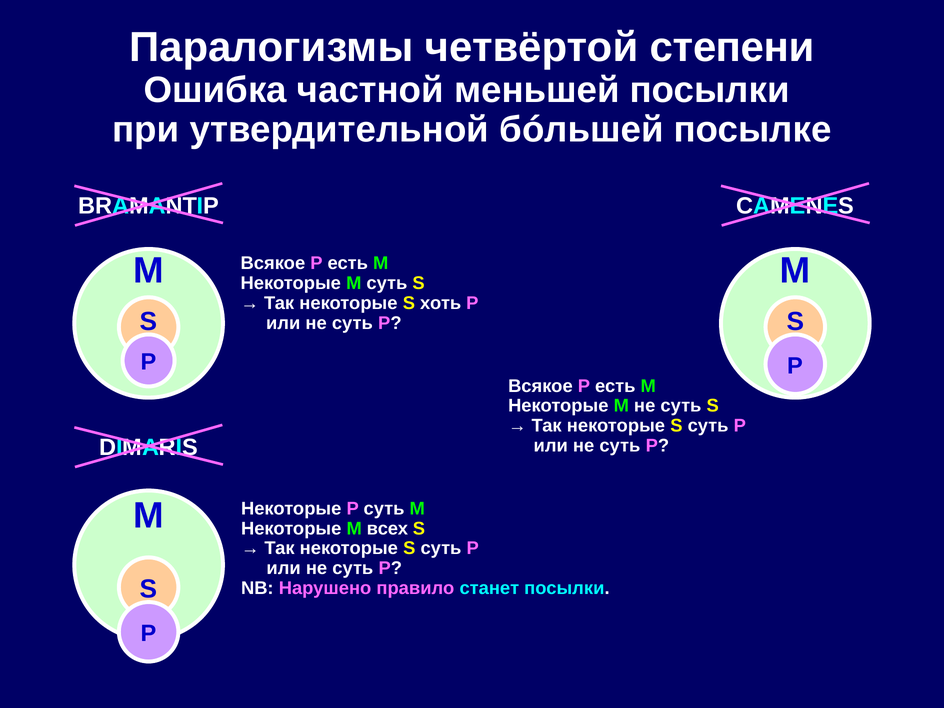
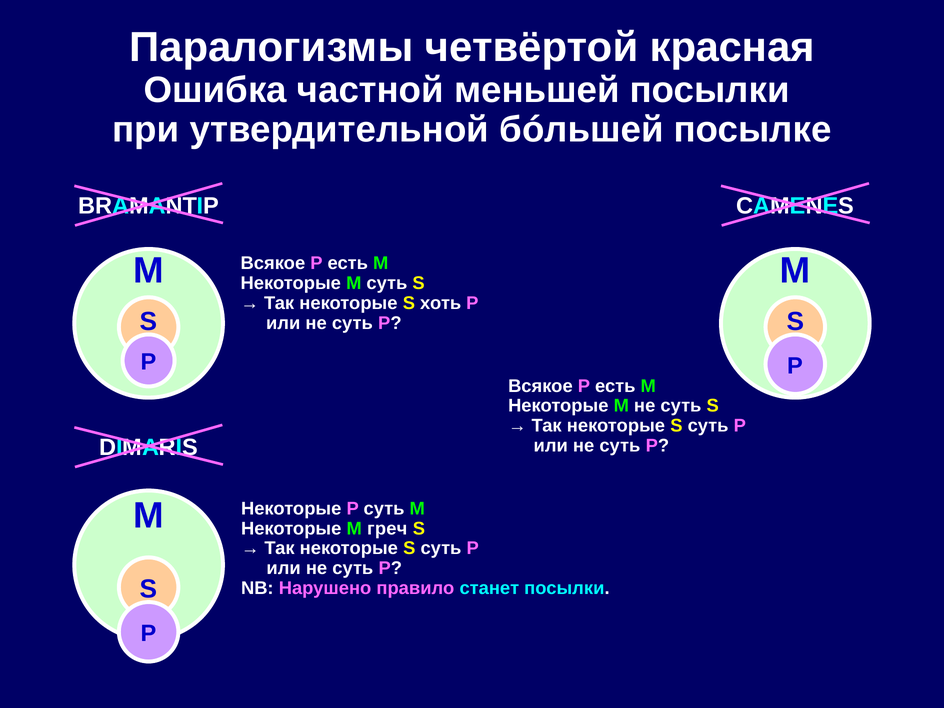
степени: степени -> красная (732, 47)
всех: всех -> греч (387, 529)
